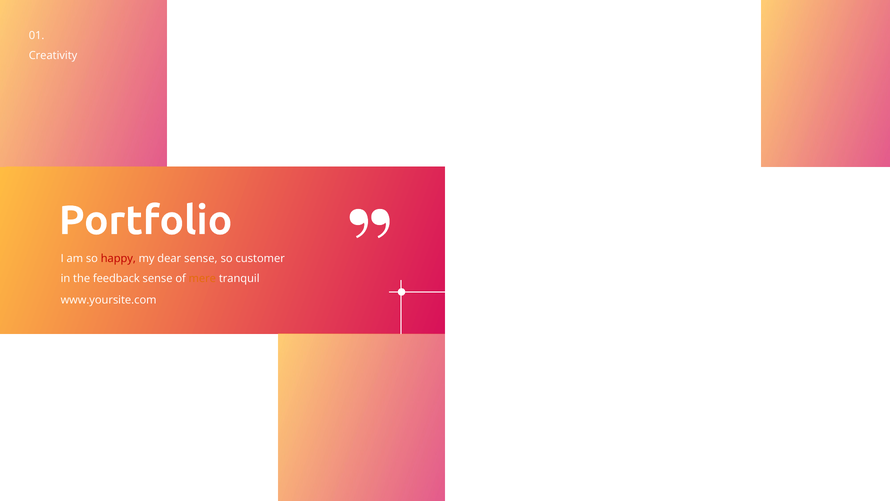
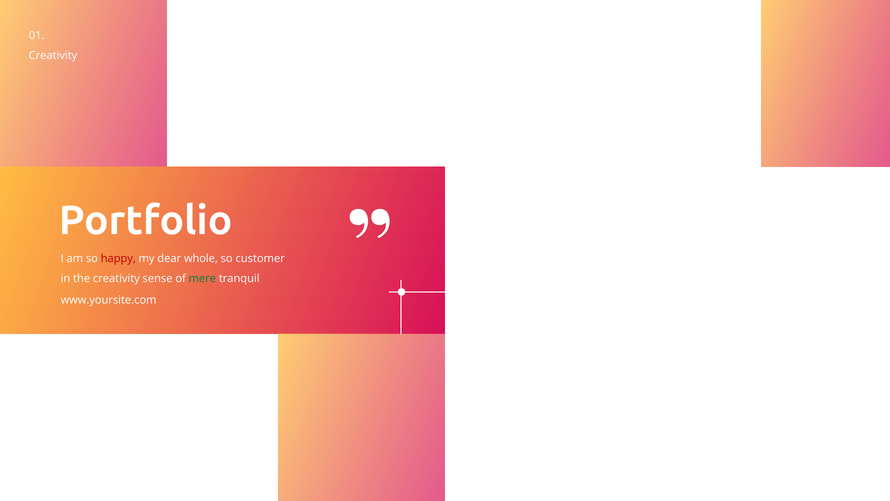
dear sense: sense -> whole (201, 258)
the feedback: feedback -> creativity (116, 279)
mere colour: orange -> green (202, 279)
